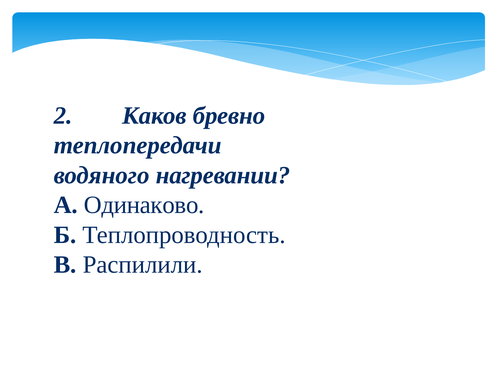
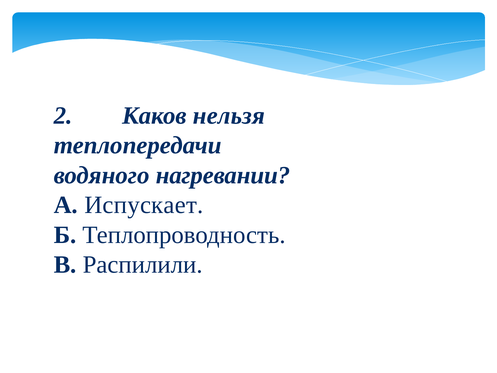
бревно: бревно -> нельзя (229, 115)
Одинаково: Одинаково -> Испускает (144, 205)
